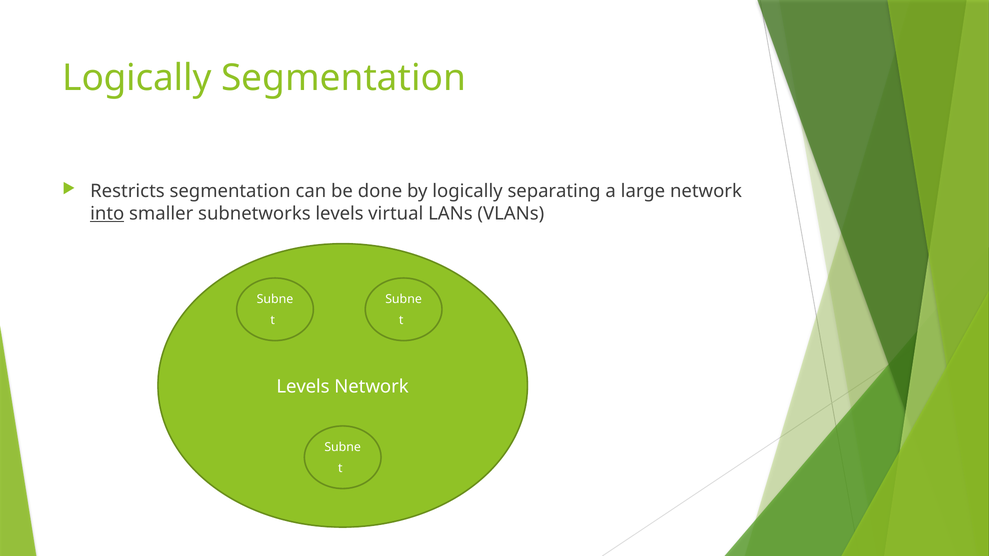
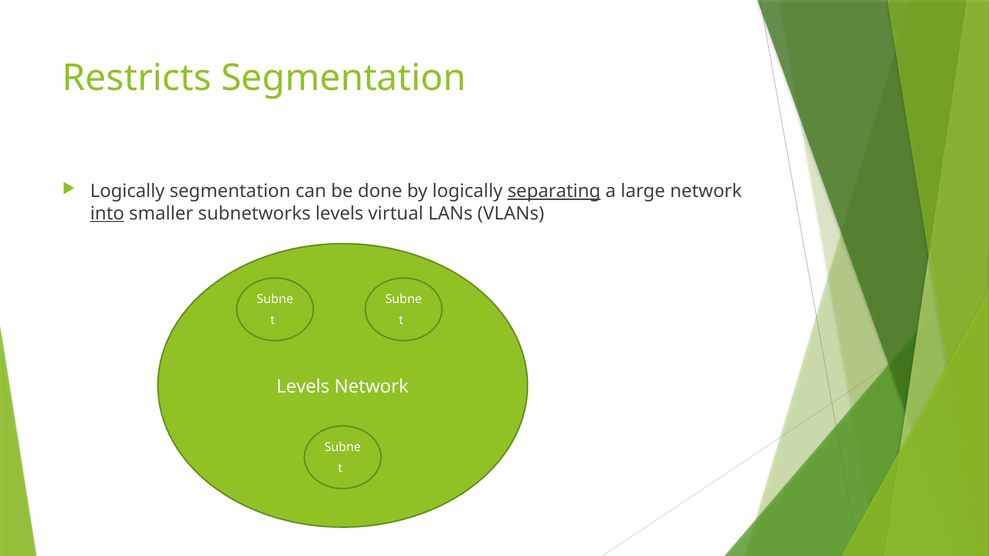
Logically: Logically -> Restricts (137, 78)
Restricts: Restricts -> Logically (128, 191)
separating underline: none -> present (554, 191)
